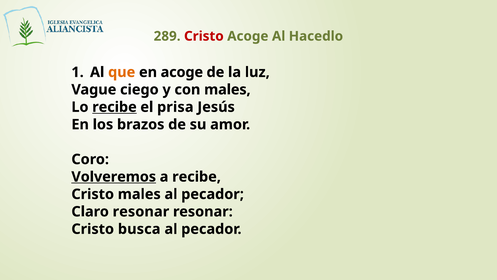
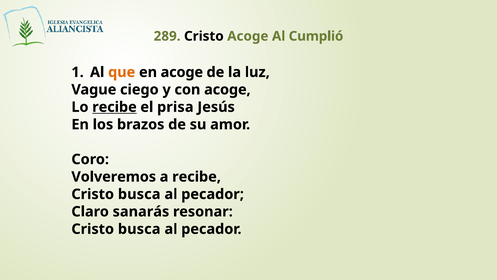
Cristo colour: red -> black (204, 36)
Hacedlo: Hacedlo -> Cumplió (316, 36)
con males: males -> acoge (227, 90)
Volveremos underline: present -> none (114, 177)
males: males -> busca (139, 194)
Claro resonar: resonar -> sanarás (141, 211)
